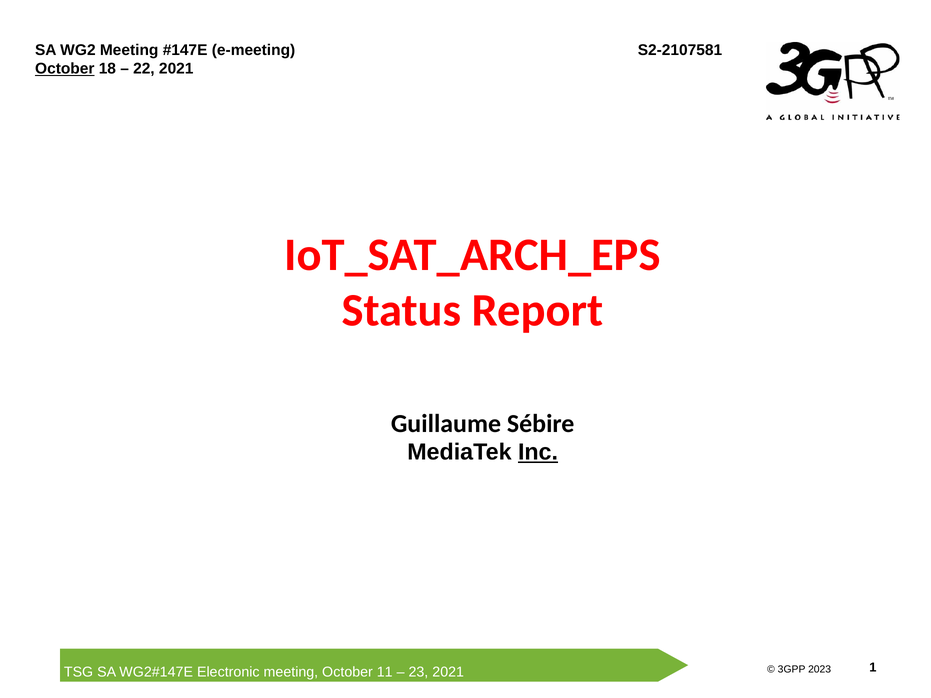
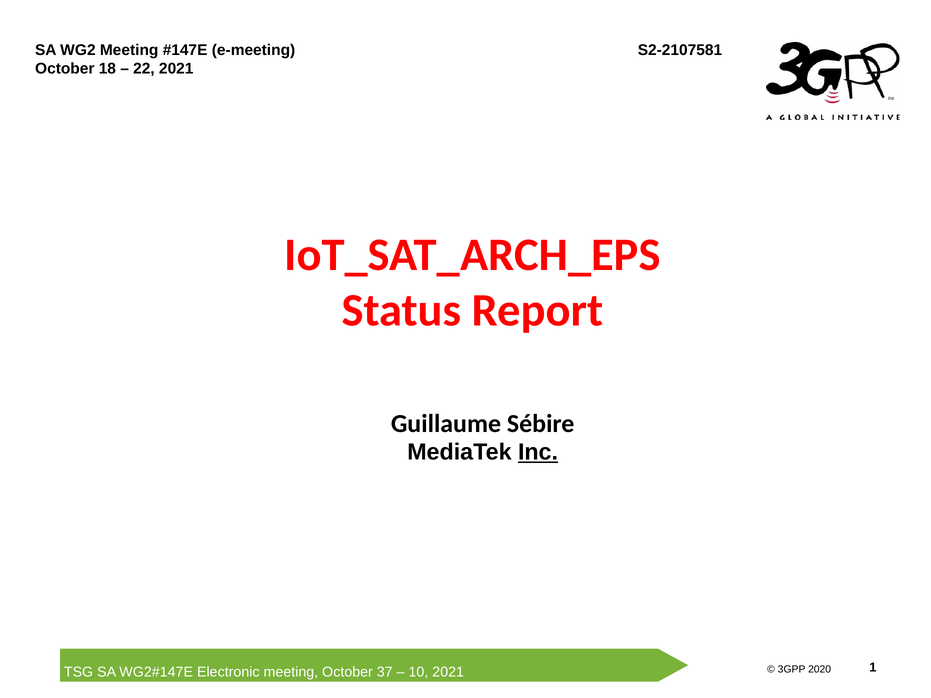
October underline: present -> none (65, 69)
2023: 2023 -> 2020 (820, 669)
11: 11 -> 37 (385, 672)
23: 23 -> 10 (418, 672)
